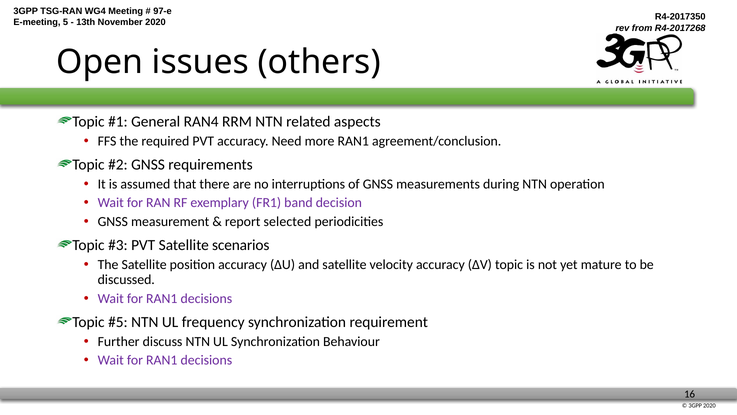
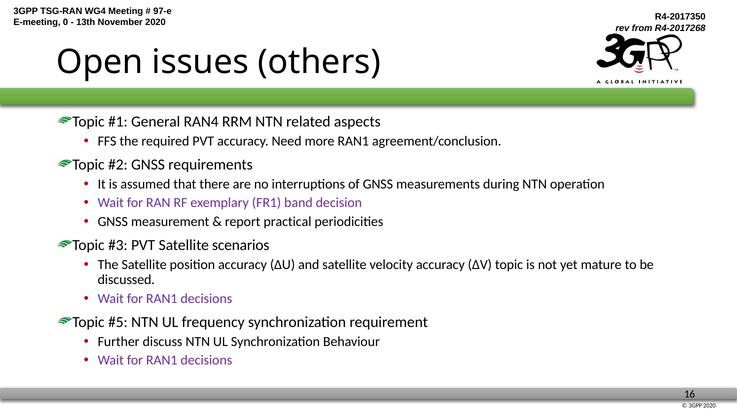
5: 5 -> 0 (66, 22)
selected: selected -> practical (288, 221)
